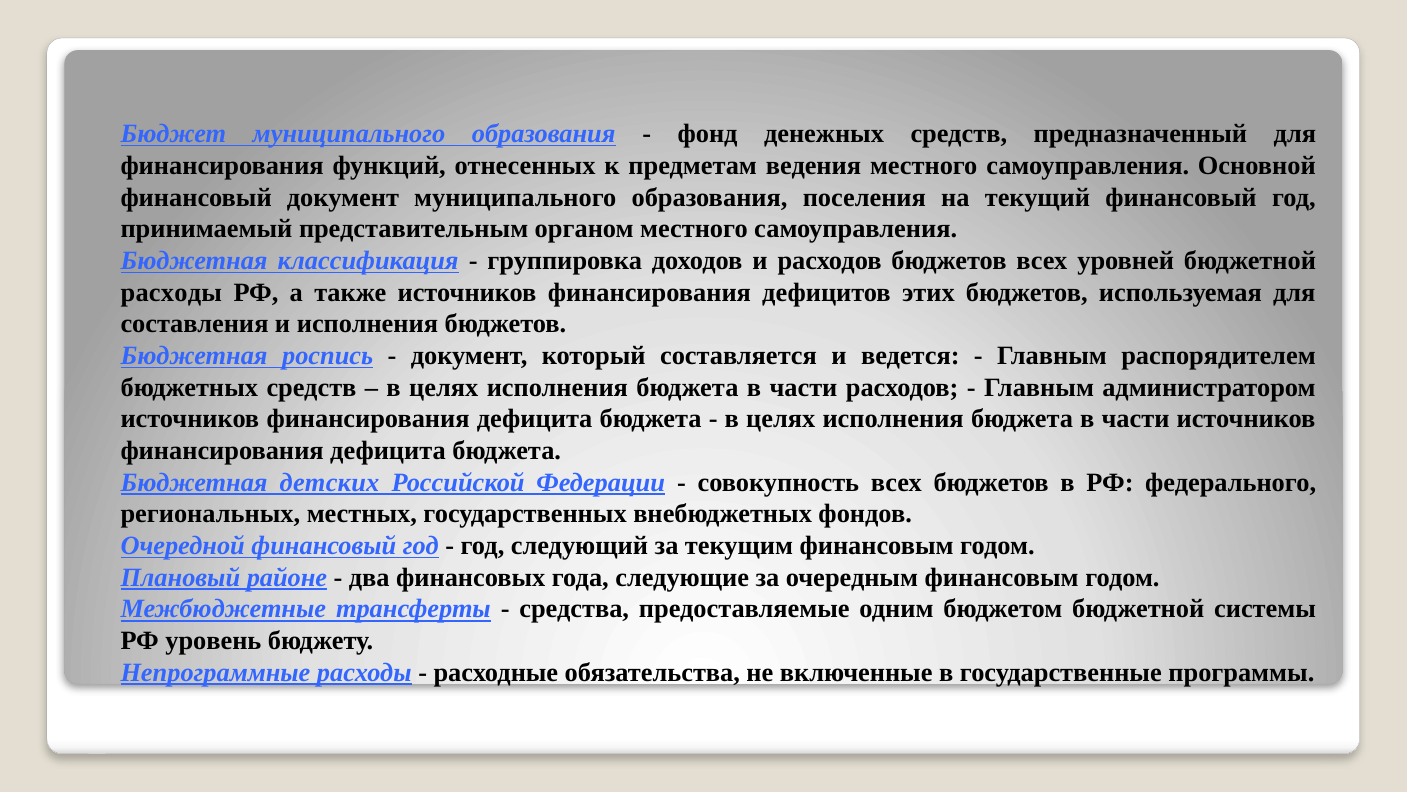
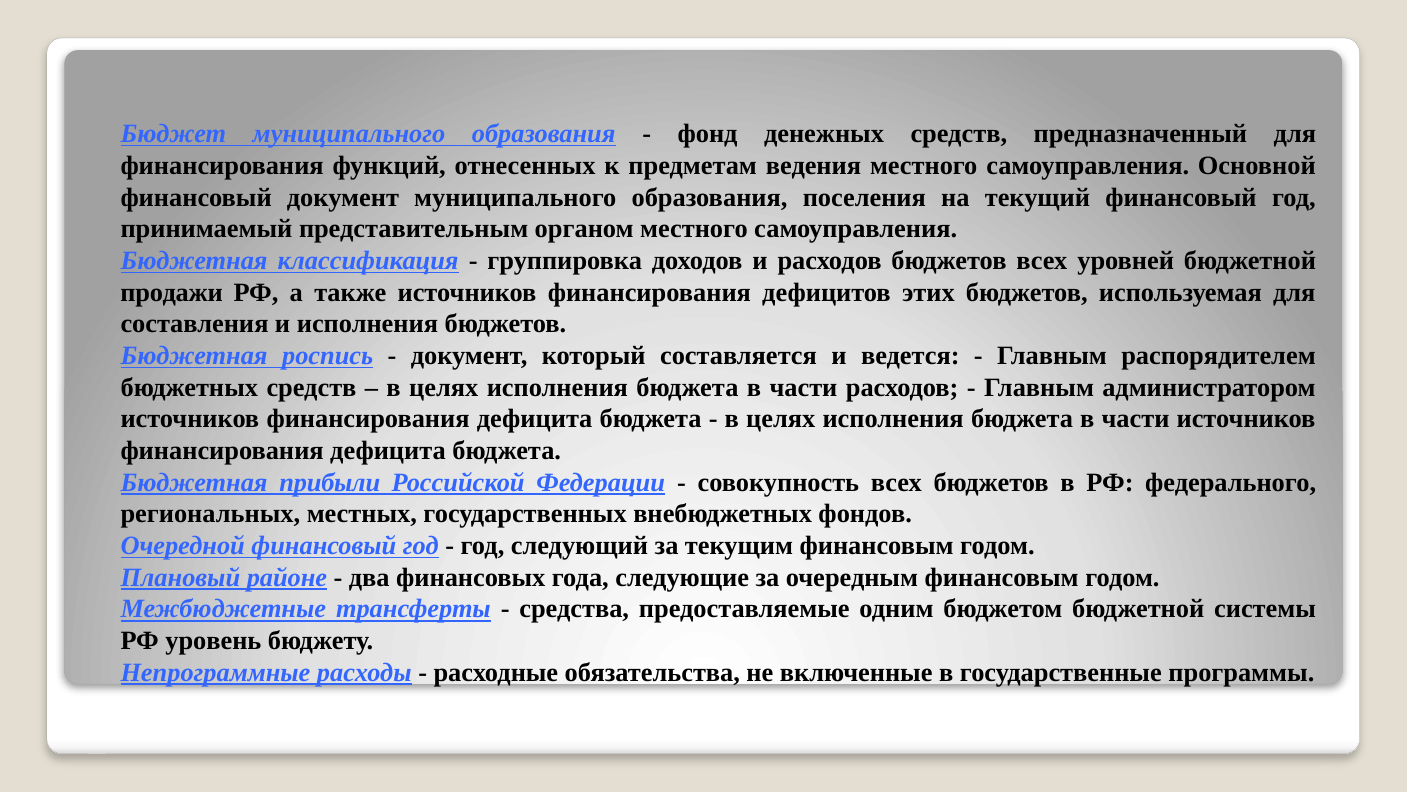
расходы: расходы -> продажи (172, 292)
детских: детских -> прибыли (330, 482)
